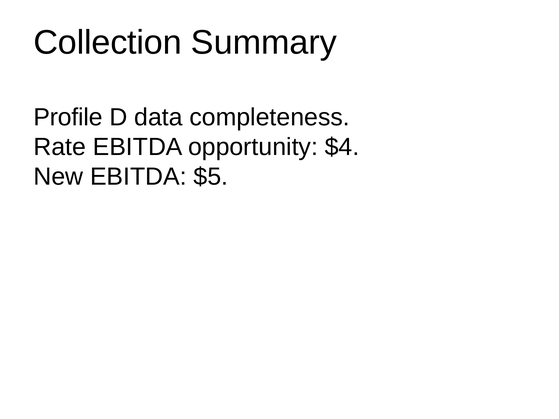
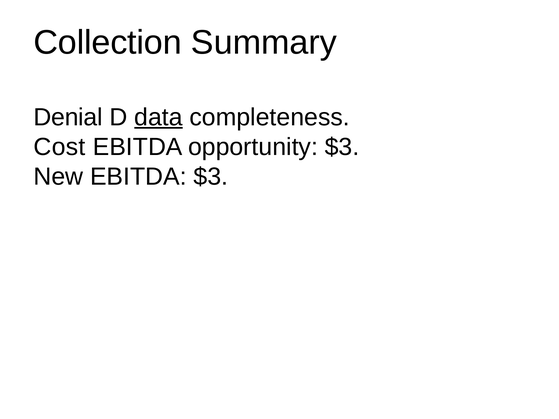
Profile: Profile -> Denial (68, 117)
data underline: none -> present (158, 117)
Rate: Rate -> Cost (60, 147)
opportunity $4: $4 -> $3 (342, 147)
EBITDA $5: $5 -> $3 (211, 177)
